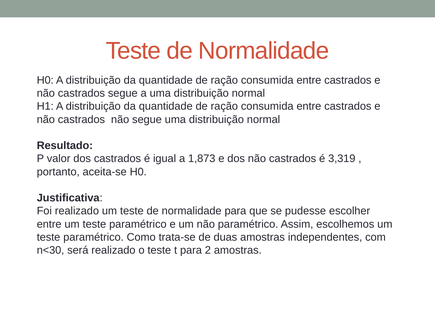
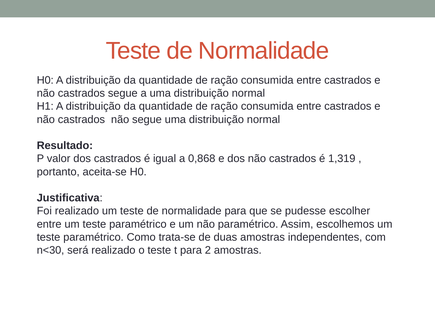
1,873: 1,873 -> 0,868 (202, 158)
3,319: 3,319 -> 1,319 (342, 158)
